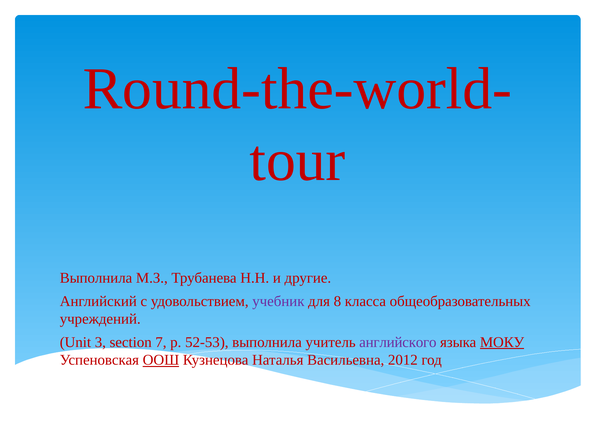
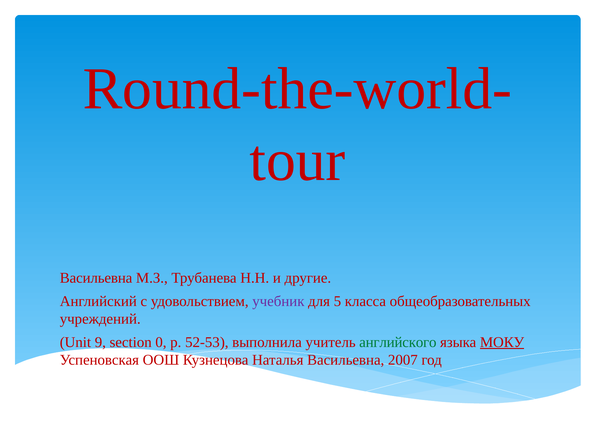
Выполнила: Выполнила -> Васильевна (96, 278)
8: 8 -> 5 (337, 301)
3: 3 -> 9 (100, 342)
7: 7 -> 0 (161, 342)
английского colour: purple -> green (398, 342)
ООШ underline: present -> none (161, 360)
2012: 2012 -> 2007 (403, 360)
